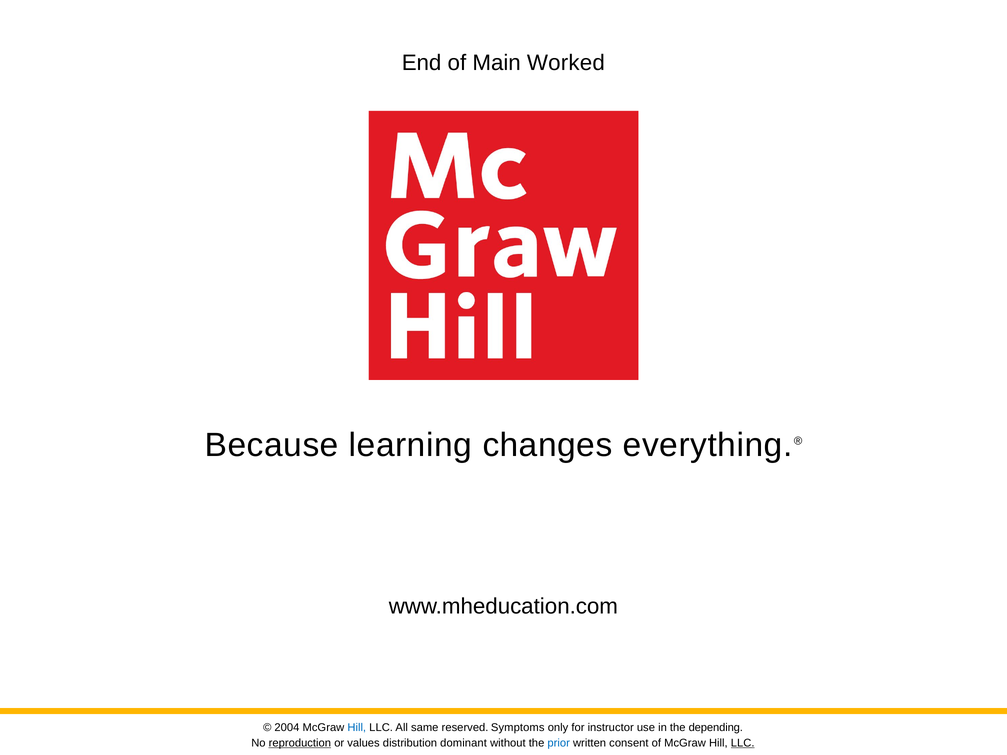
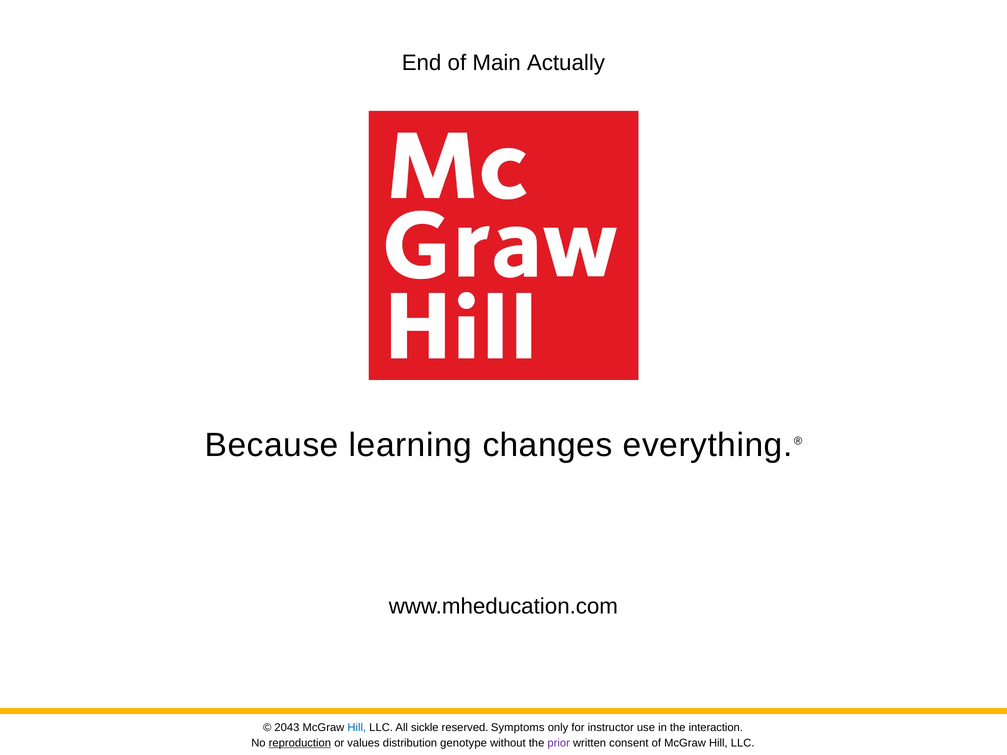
Worked: Worked -> Actually (566, 63)
2004: 2004 -> 2043 (287, 728)
same: same -> sickle (425, 728)
depending: depending -> interaction (716, 728)
dominant: dominant -> genotype (464, 743)
prior colour: blue -> purple (559, 743)
LLC underline: present -> none (743, 743)
